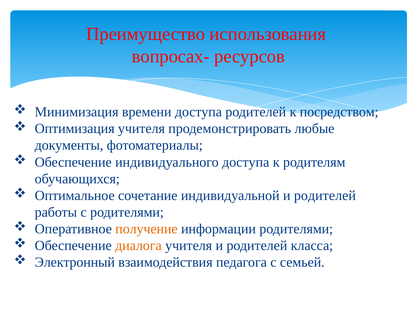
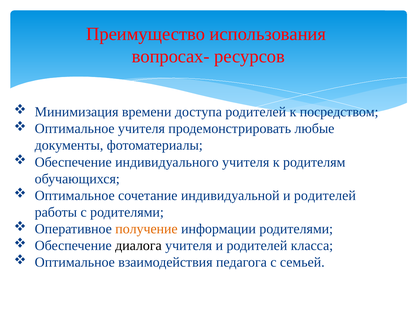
Оптимизация: Оптимизация -> Оптимальное (75, 129)
индивидуального доступа: доступа -> учителя (246, 162)
диалога colour: orange -> black (138, 245)
Электронный: Электронный -> Оптимальное (75, 262)
